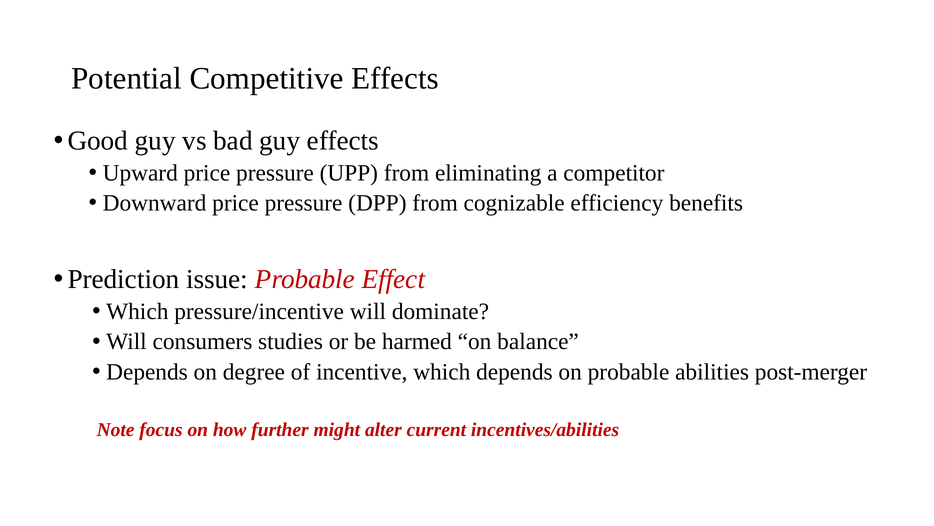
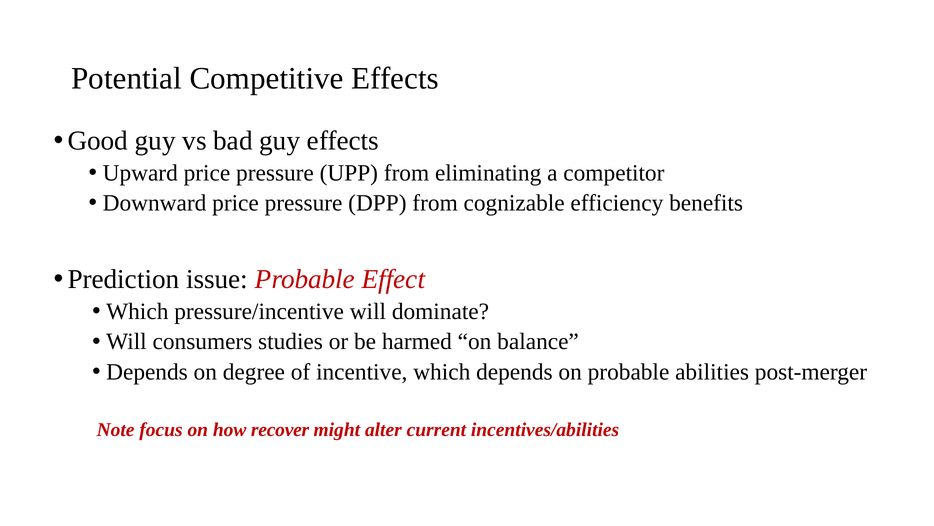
further: further -> recover (280, 429)
